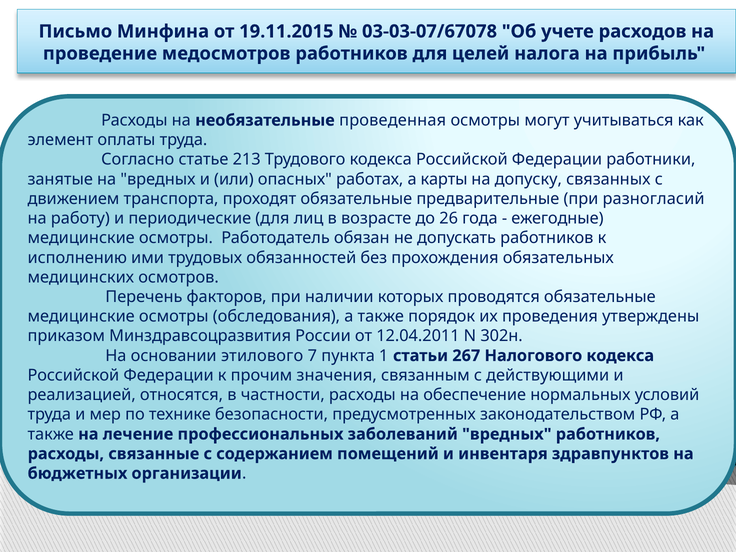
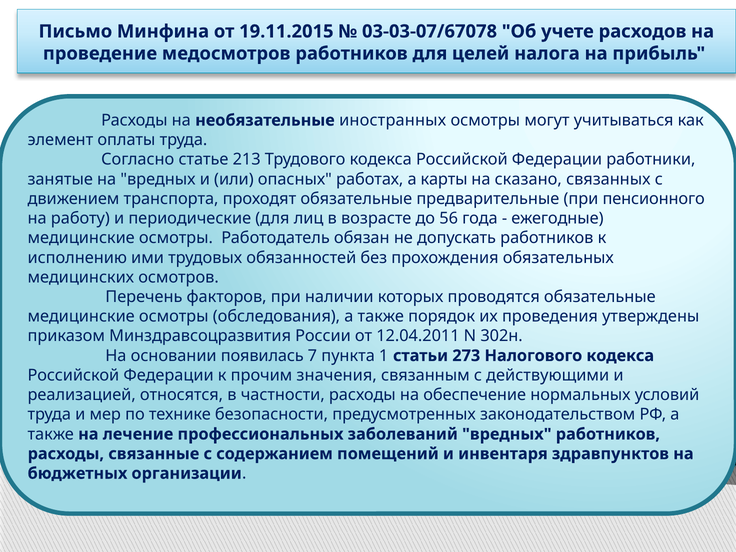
проведенная: проведенная -> иностранных (393, 120)
допуску: допуску -> сказано (528, 179)
разногласий: разногласий -> пенсионного (654, 199)
26: 26 -> 56 (449, 218)
этилового: этилового -> появилась (262, 356)
267: 267 -> 273 (466, 356)
